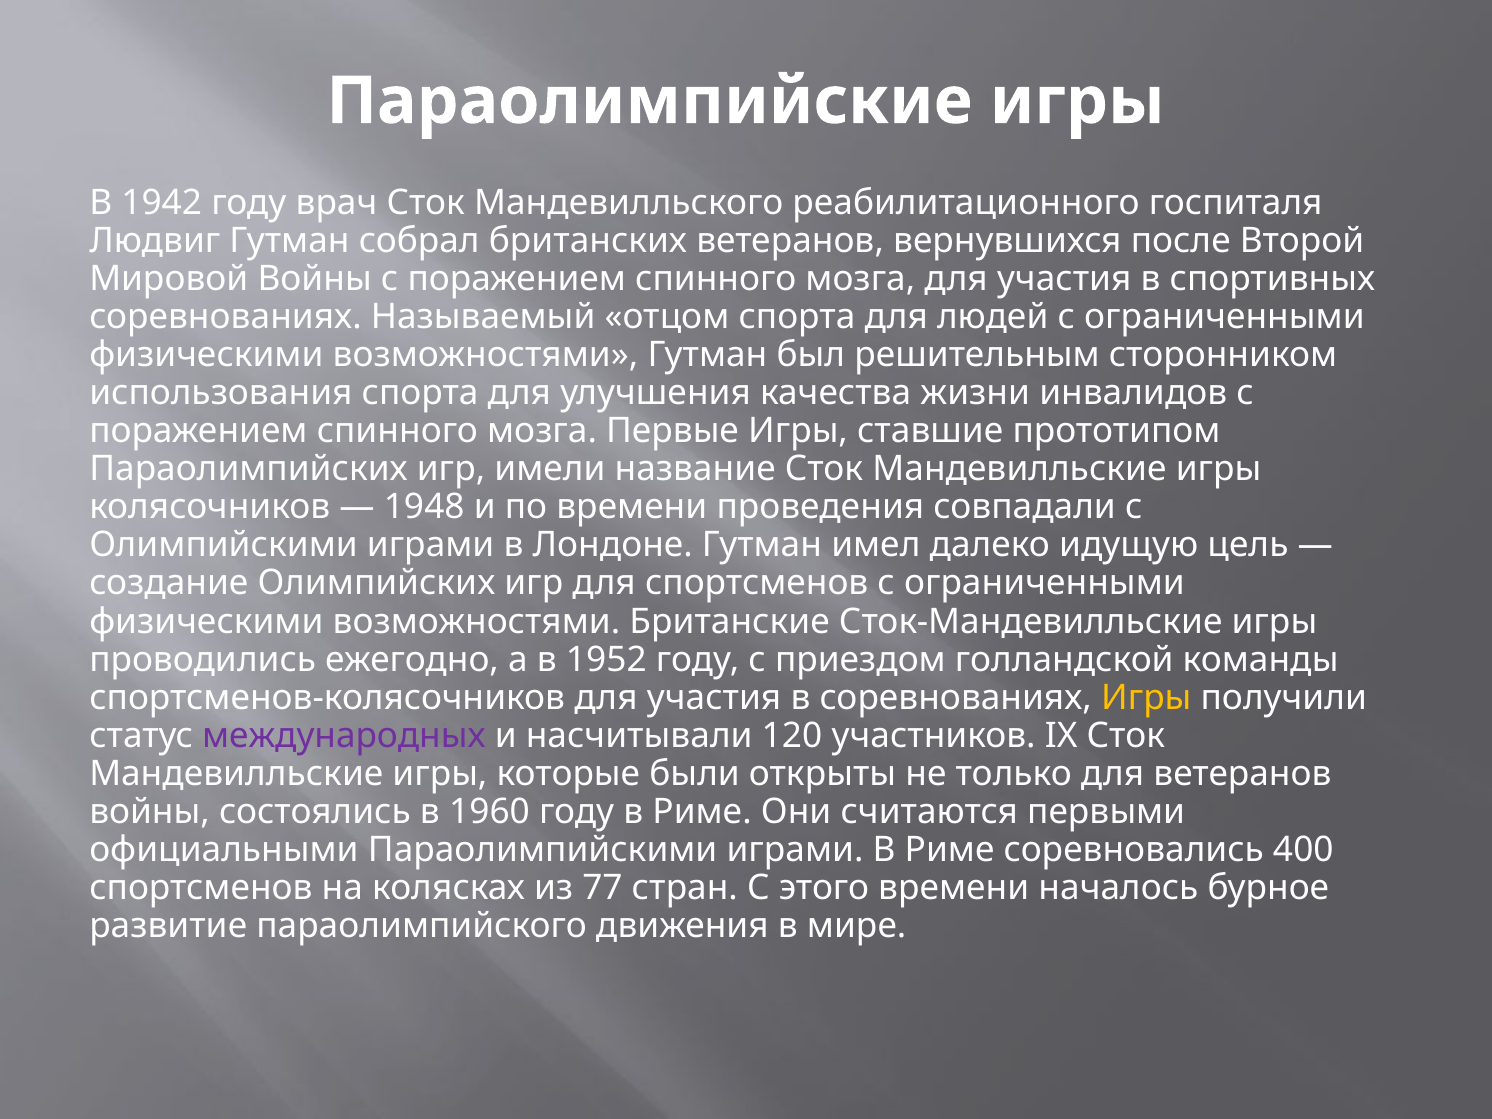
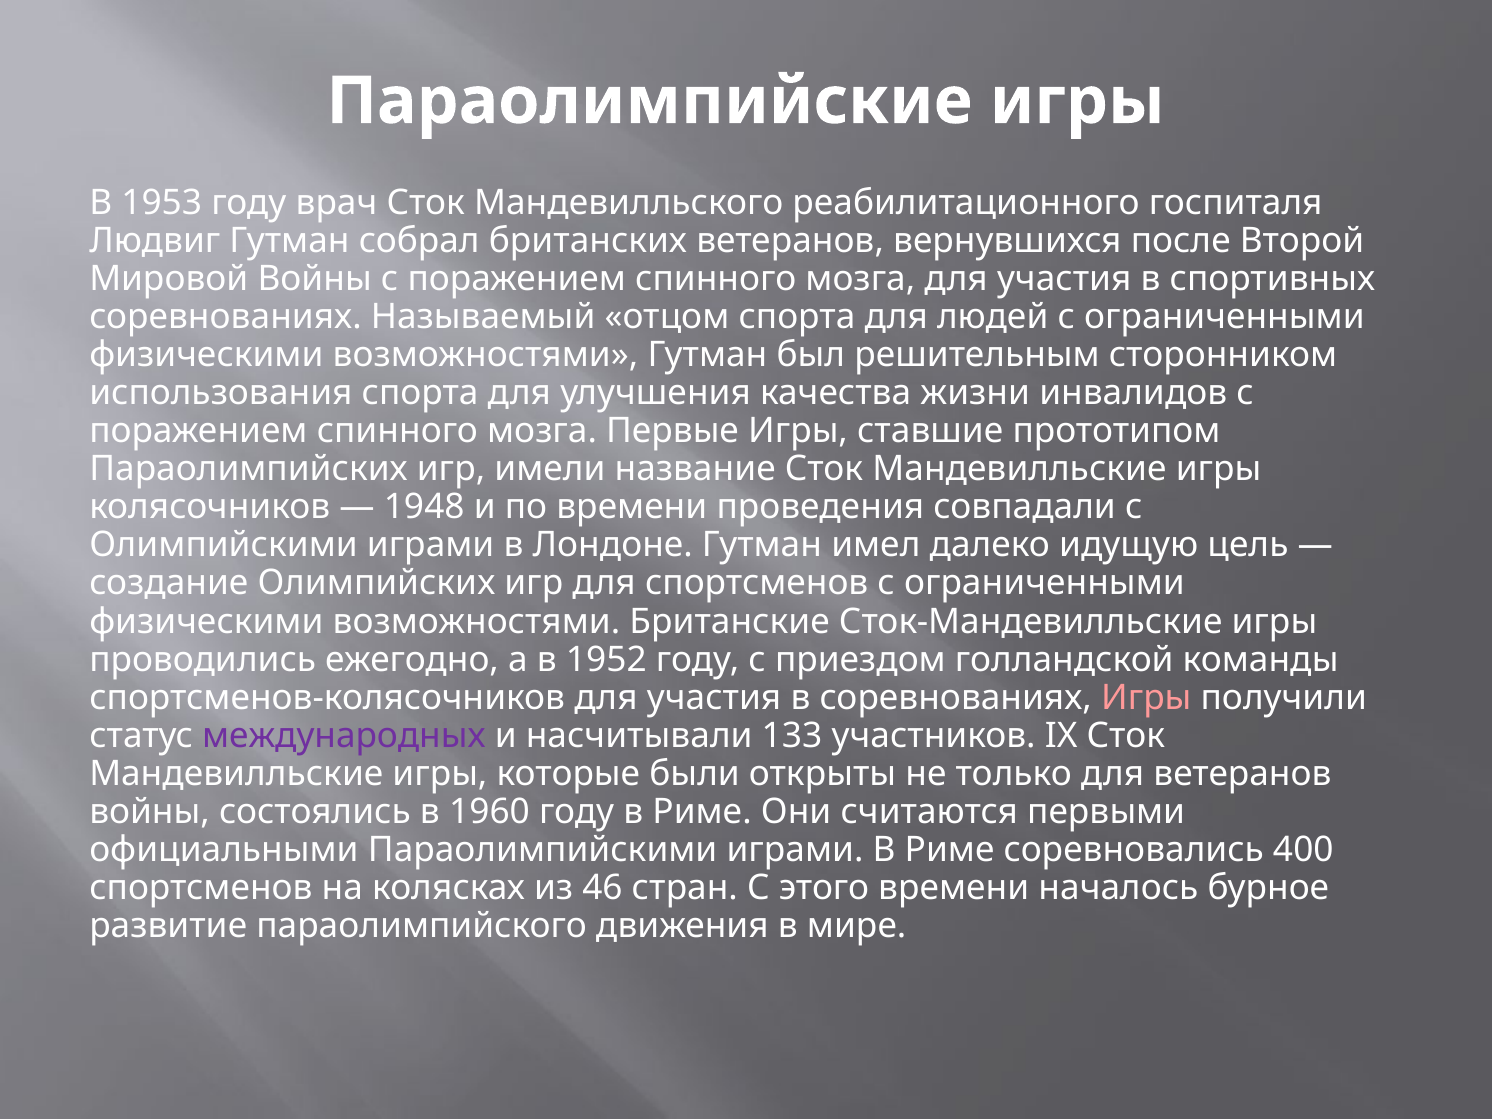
1942: 1942 -> 1953 (162, 203)
Игры colour: yellow -> pink (1146, 698)
120: 120 -> 133 (792, 736)
77: 77 -> 46 (602, 888)
